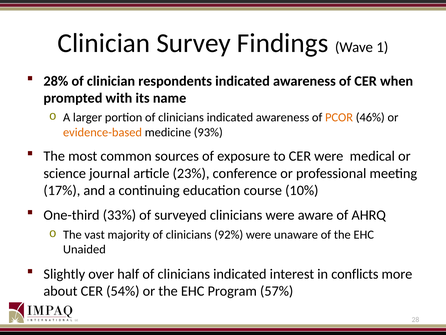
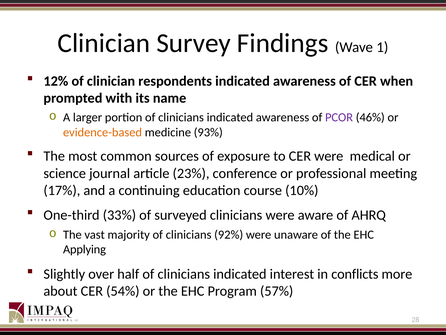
28%: 28% -> 12% (56, 81)
PCOR colour: orange -> purple (339, 117)
Unaided: Unaided -> Applying (84, 249)
